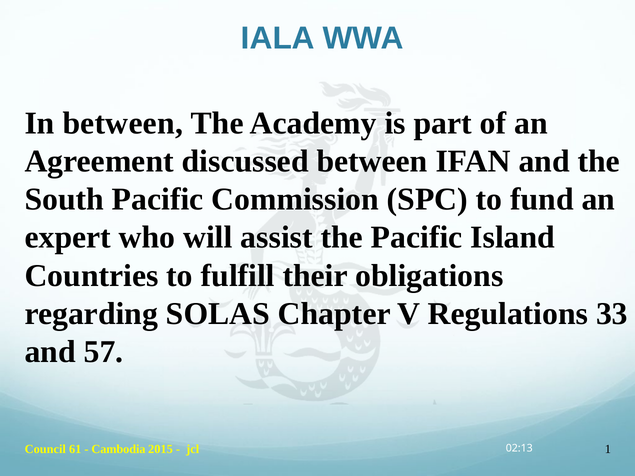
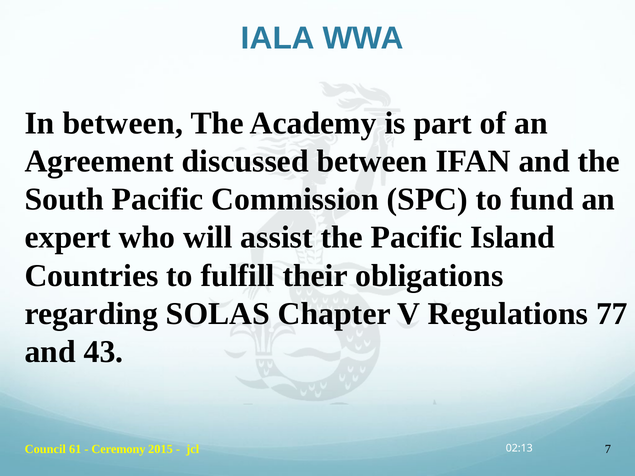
33: 33 -> 77 (612, 314)
57: 57 -> 43 (104, 352)
Cambodia: Cambodia -> Ceremony (118, 449)
1: 1 -> 7 (608, 449)
